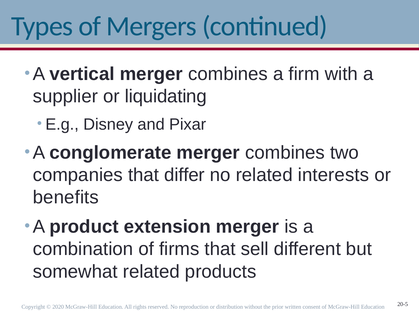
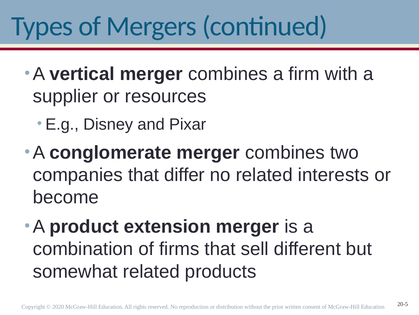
liquidating: liquidating -> resources (166, 96)
benefits: benefits -> become (66, 197)
